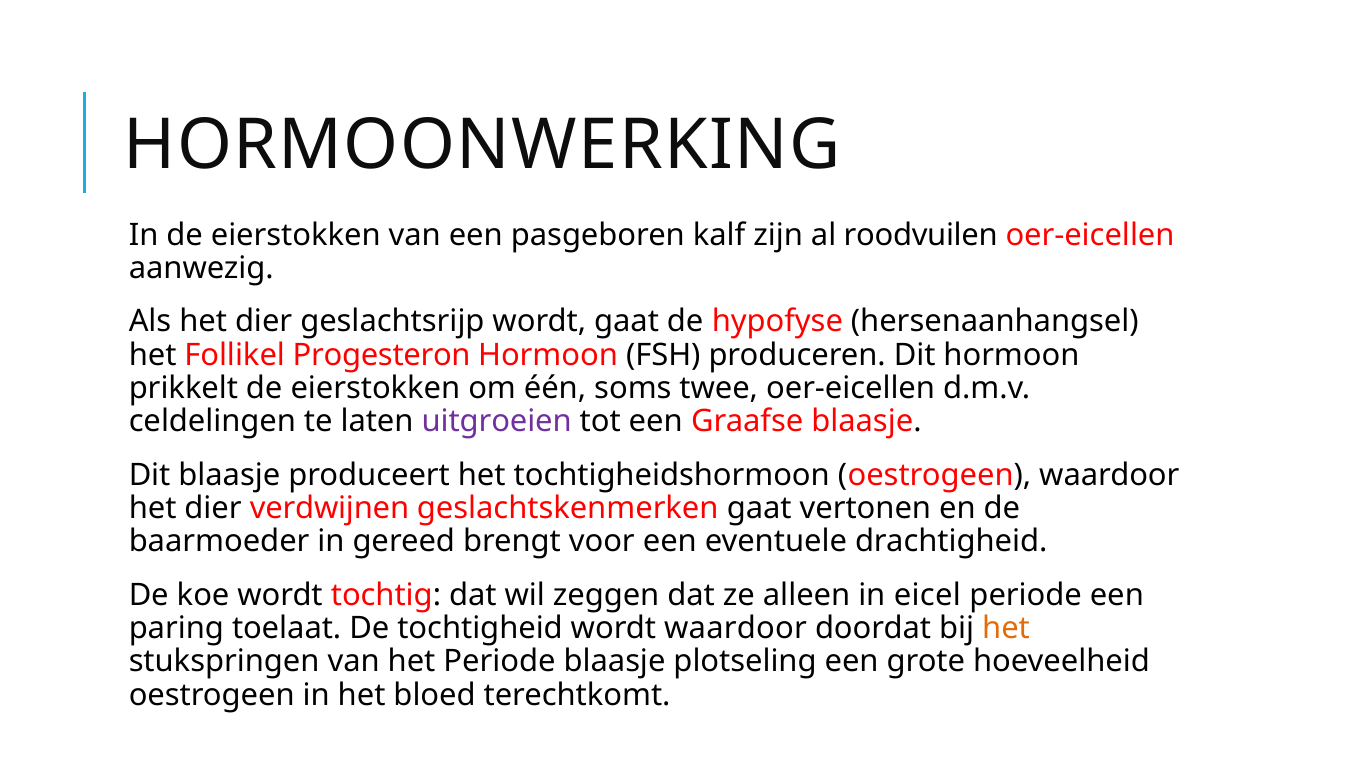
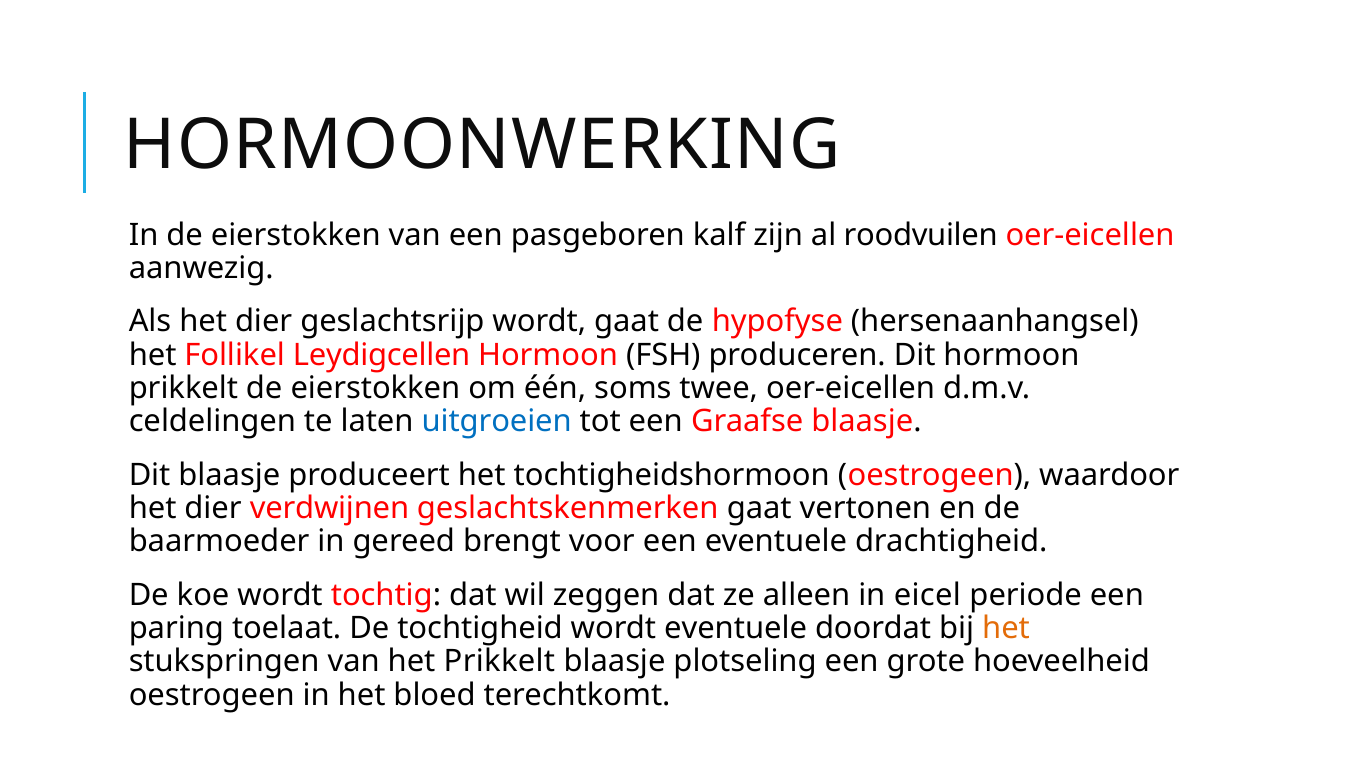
Progesteron: Progesteron -> Leydigcellen (382, 355)
uitgroeien colour: purple -> blue (497, 422)
wordt waardoor: waardoor -> eventuele (736, 629)
het Periode: Periode -> Prikkelt (499, 662)
